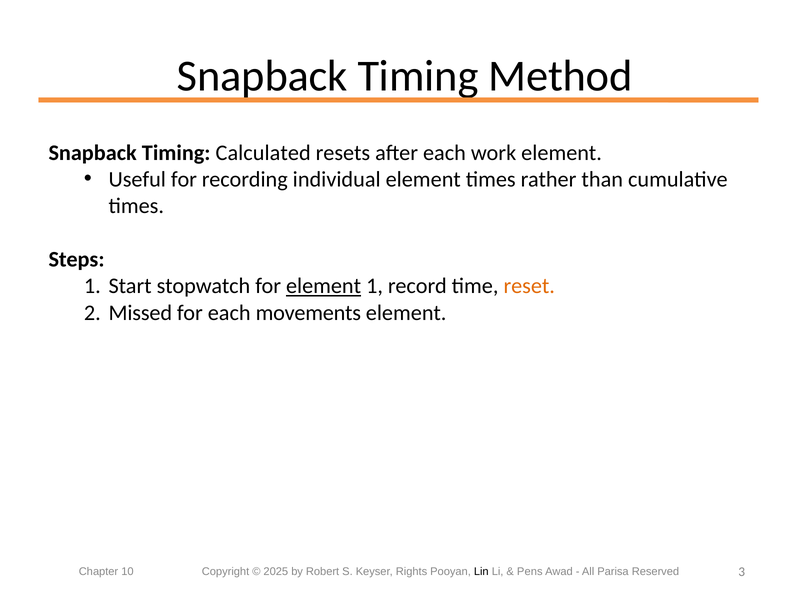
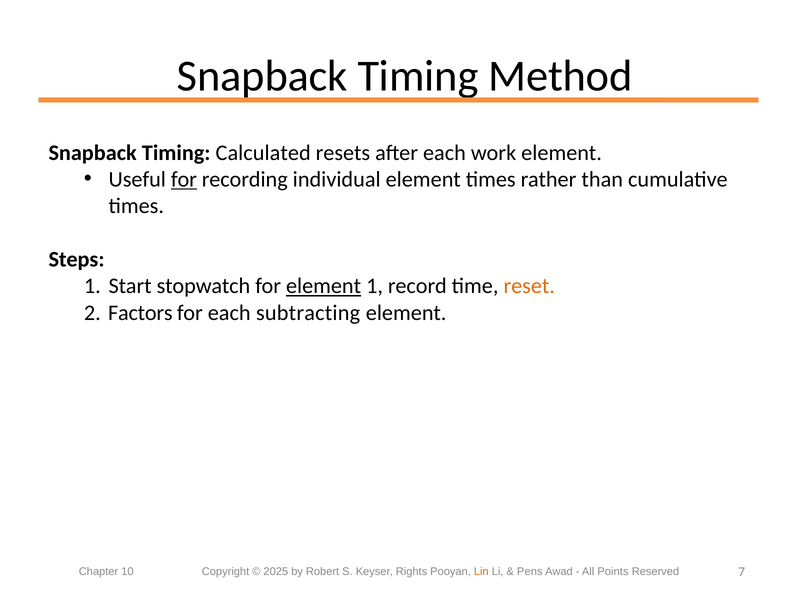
for underline: none -> present (184, 179)
Missed: Missed -> Factors (140, 313)
movements: movements -> subtracting (308, 313)
Lin colour: black -> orange (481, 571)
Parisa: Parisa -> Points (613, 571)
3: 3 -> 7 (742, 572)
